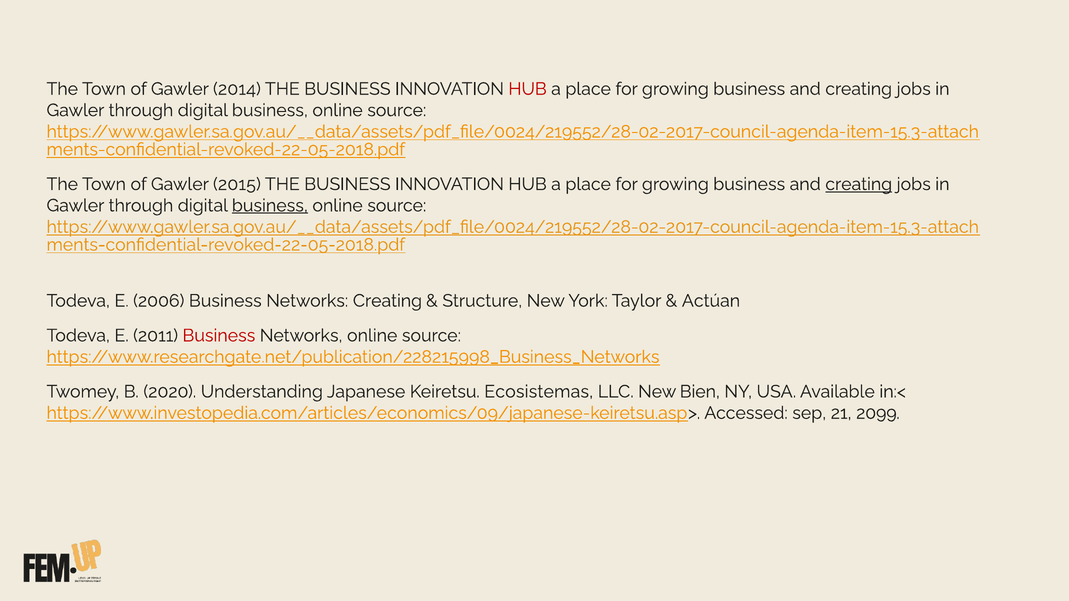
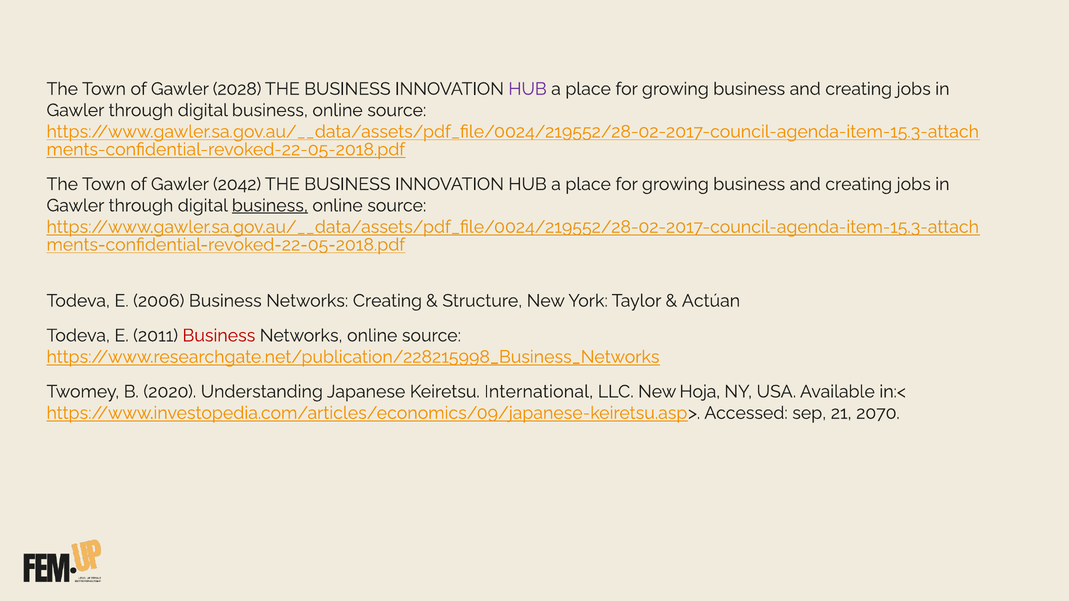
2014: 2014 -> 2028 (237, 89)
HUB colour: red -> purple (528, 89)
2015: 2015 -> 2042 (237, 184)
creating underline: present -> none (859, 184)
Ecosistemas: Ecosistemas -> International (539, 392)
Bien: Bien -> Hoja (700, 392)
2099: 2099 -> 2070 (878, 413)
